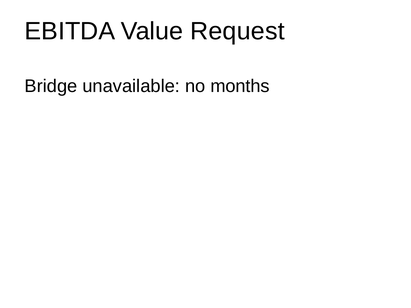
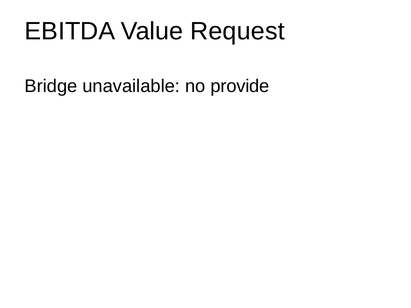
months: months -> provide (240, 86)
